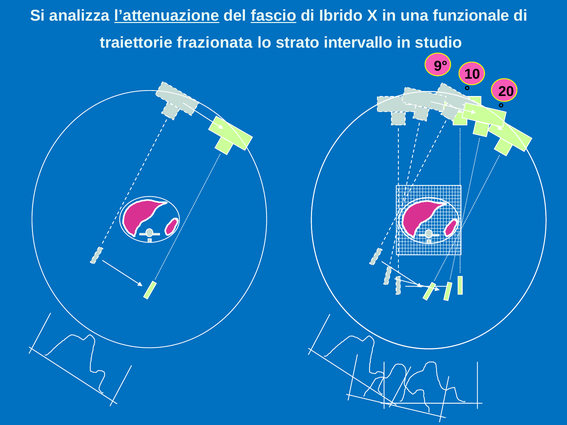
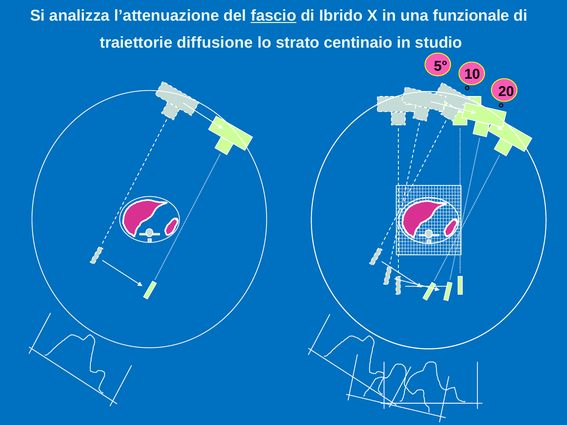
l’attenuazione underline: present -> none (167, 16)
frazionata: frazionata -> diffusione (215, 43)
intervallo: intervallo -> centinaio (358, 43)
9°: 9° -> 5° (441, 66)
